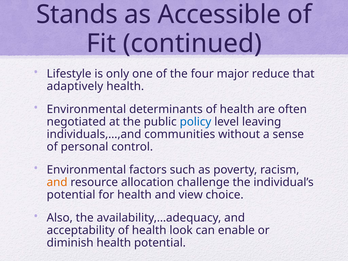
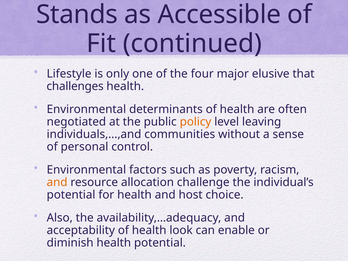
reduce: reduce -> elusive (271, 74)
adaptively: adaptively -> challenges (75, 86)
policy colour: blue -> orange (196, 122)
view: view -> host (191, 195)
